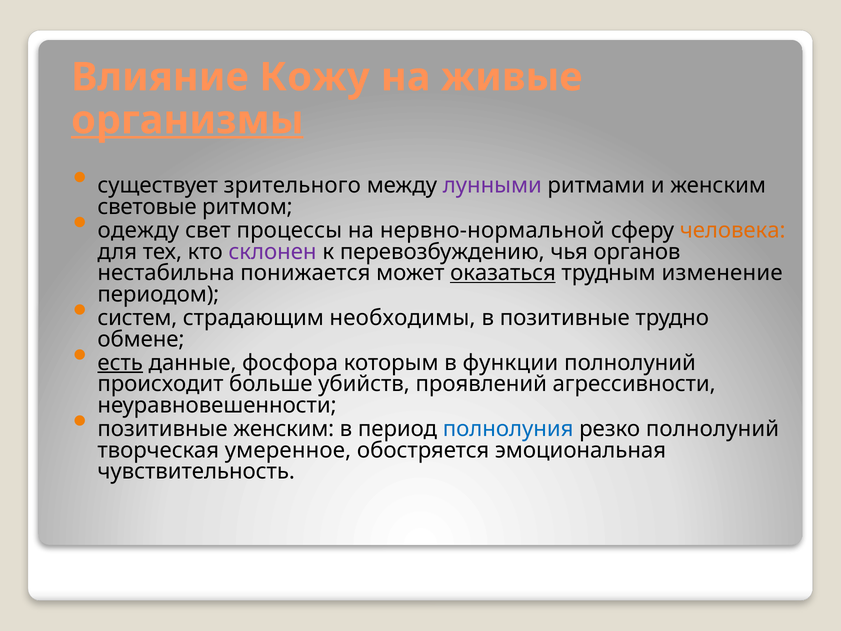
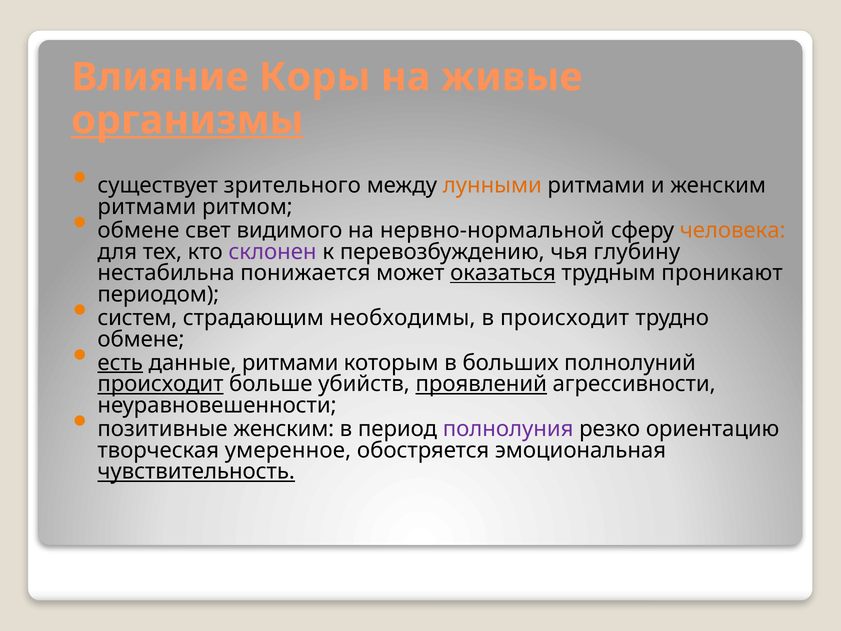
Кожу: Кожу -> Коры (315, 77)
лунными colour: purple -> orange (492, 185)
световые: световые -> ритмами (147, 207)
одежду: одежду -> обмене (138, 230)
процессы: процессы -> видимого (289, 230)
органов: органов -> глубину (637, 252)
изменение: изменение -> проникают (722, 273)
в позитивные: позитивные -> происходит (565, 318)
данные фосфора: фосфора -> ритмами (290, 363)
функции: функции -> больших (511, 363)
происходит underline: none -> present (160, 384)
проявлений underline: none -> present (481, 384)
полнолуния colour: blue -> purple (508, 429)
резко полнолуний: полнолуний -> ориентацию (713, 429)
чувствительность underline: none -> present (196, 471)
